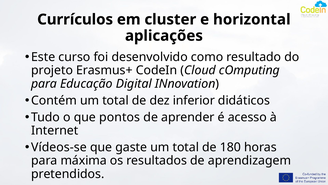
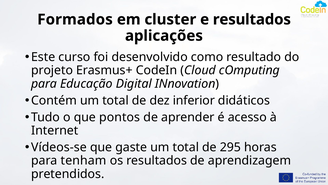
Currículos: Currículos -> Formados (75, 19)
e horizontal: horizontal -> resultados (252, 19)
180: 180 -> 295 (230, 147)
máxima: máxima -> tenham (84, 160)
